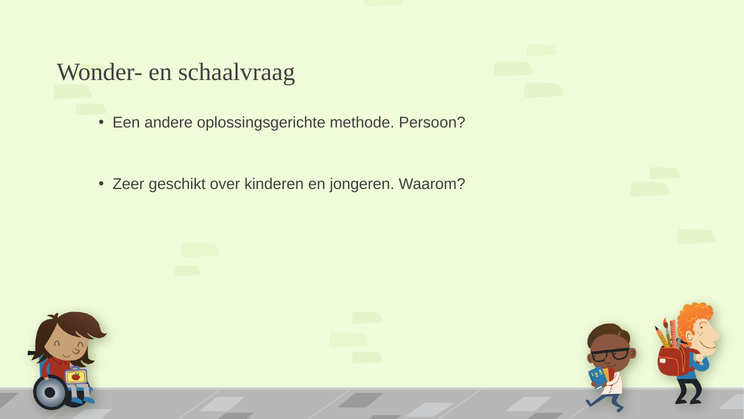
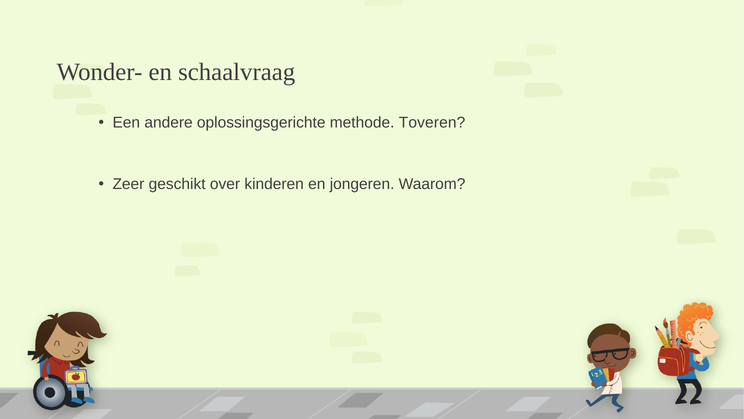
Persoon: Persoon -> Toveren (432, 122)
